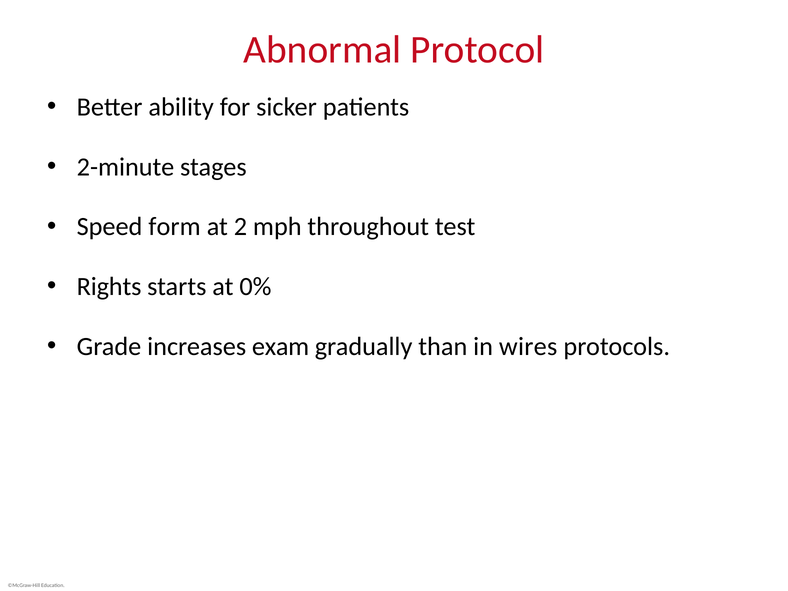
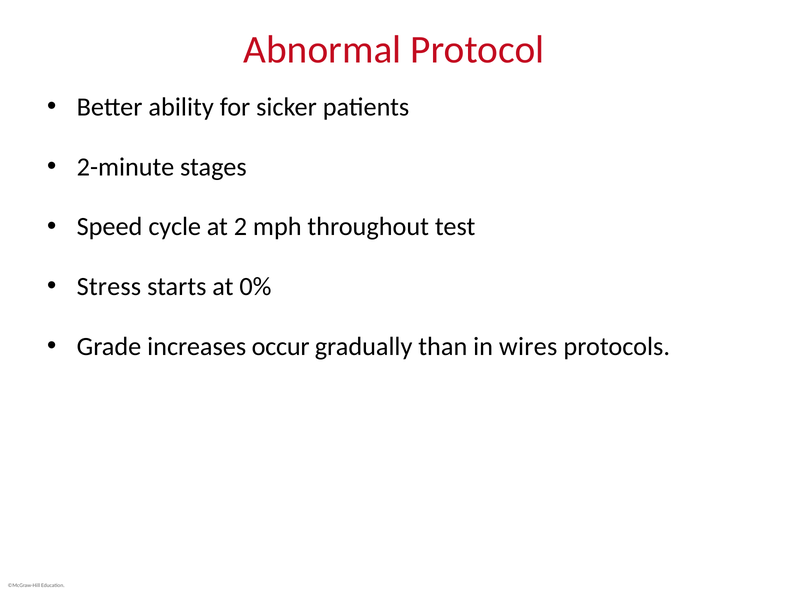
form: form -> cycle (175, 227)
Rights: Rights -> Stress (109, 287)
exam: exam -> occur (281, 347)
